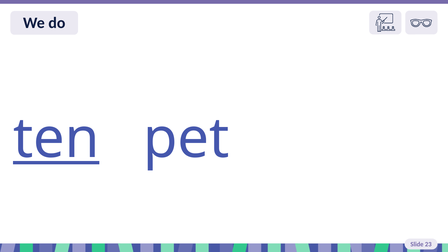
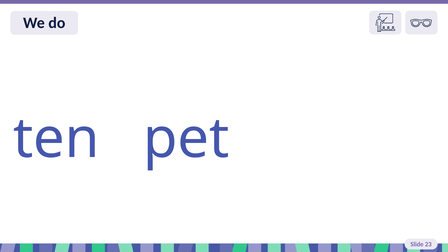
ten underline: present -> none (56, 139)
